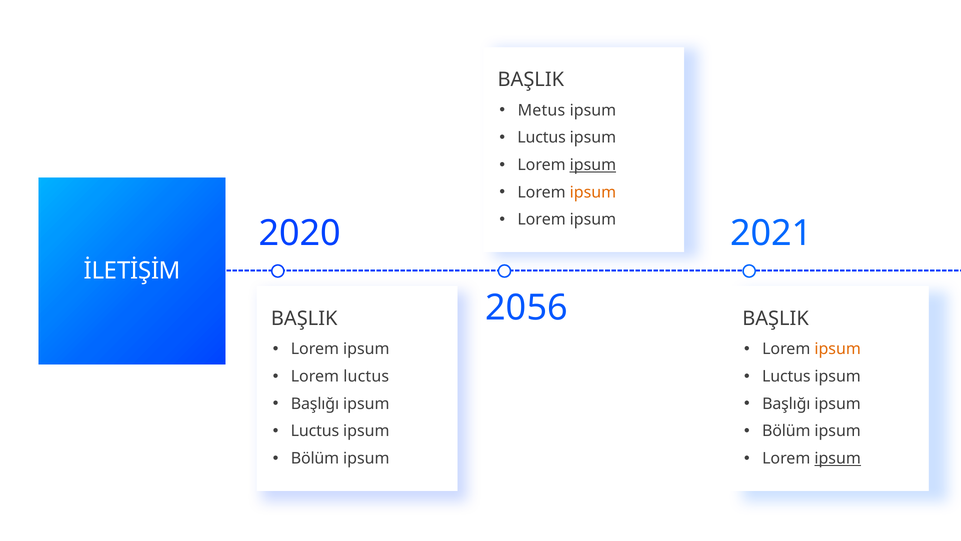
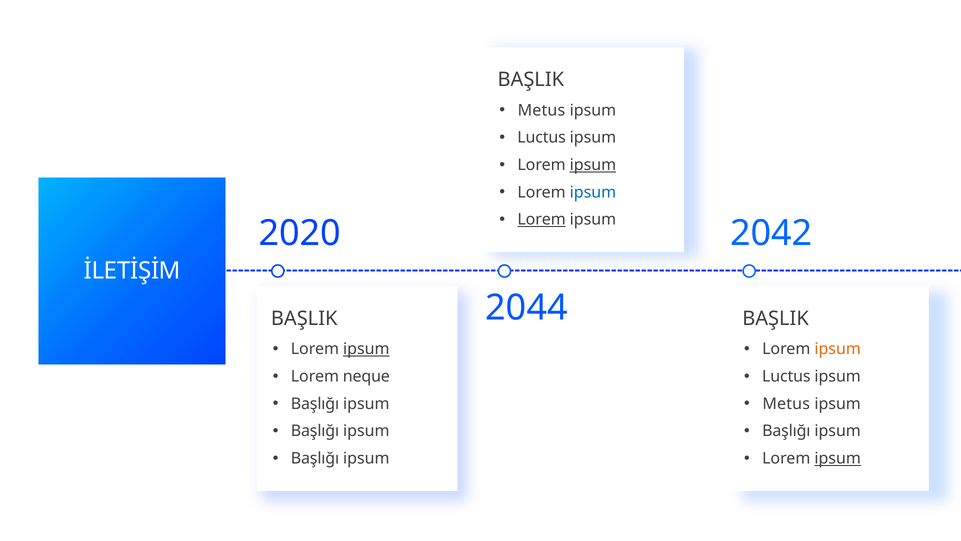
ipsum colour: orange -> blue (593, 192)
Lorem underline: none -> present (542, 219)
2021: 2021 -> 2042 (771, 233)
2056: 2056 -> 2044 (527, 308)
ipsum underline: none -> present (366, 349)
Lorem luctus: luctus -> neque (366, 376)
Başlığı: Başlığı -> Metus (786, 403)
Luctus: Luctus -> Başlığı (315, 431)
Bölüm: Bölüm -> Başlığı (786, 431)
Bölüm: Bölüm -> Başlığı (315, 458)
